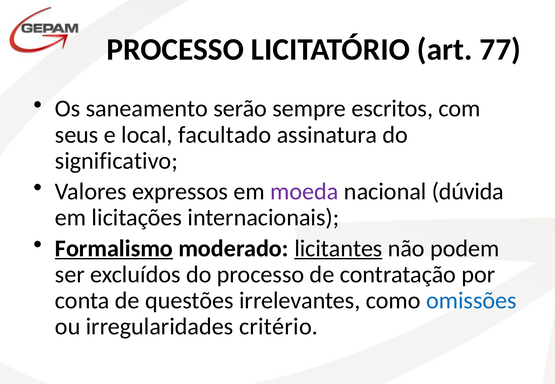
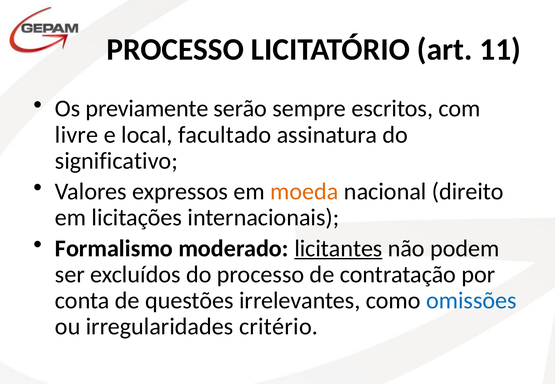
77: 77 -> 11 (500, 50)
saneamento: saneamento -> previamente (147, 109)
seus: seus -> livre (77, 135)
moeda colour: purple -> orange (304, 192)
dúvida: dúvida -> direito (468, 192)
Formalismo underline: present -> none (114, 249)
